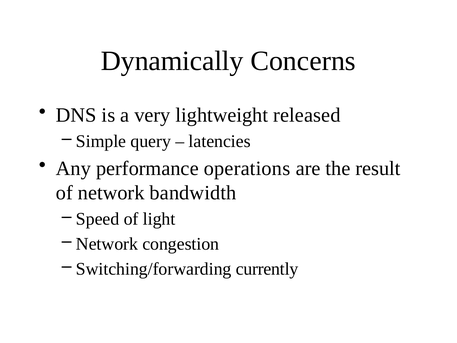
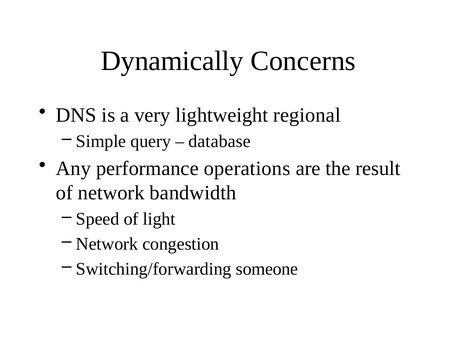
released: released -> regional (307, 115)
latencies: latencies -> database (220, 141)
currently: currently -> someone (267, 269)
